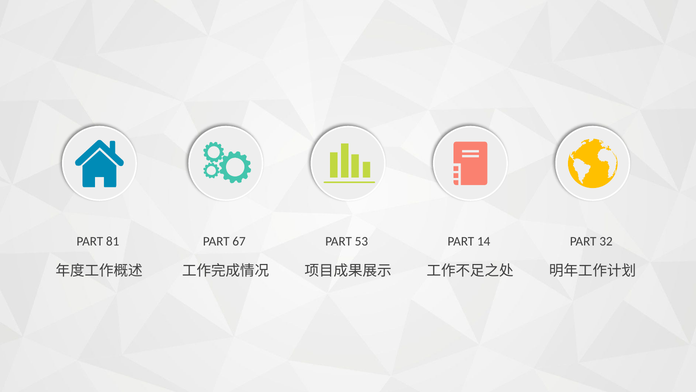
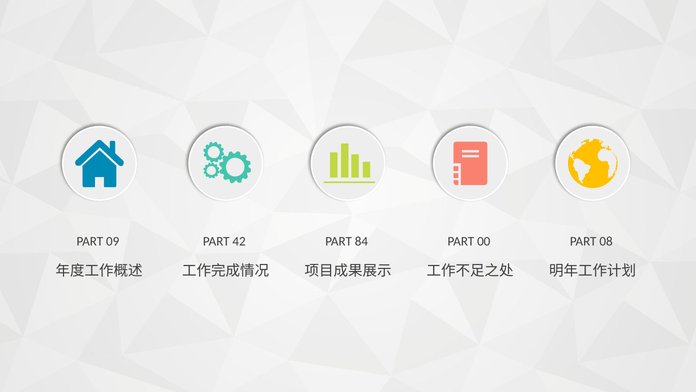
81: 81 -> 09 (113, 241)
67: 67 -> 42 (239, 241)
53: 53 -> 84 (361, 241)
14: 14 -> 00 (484, 241)
32: 32 -> 08 (606, 241)
